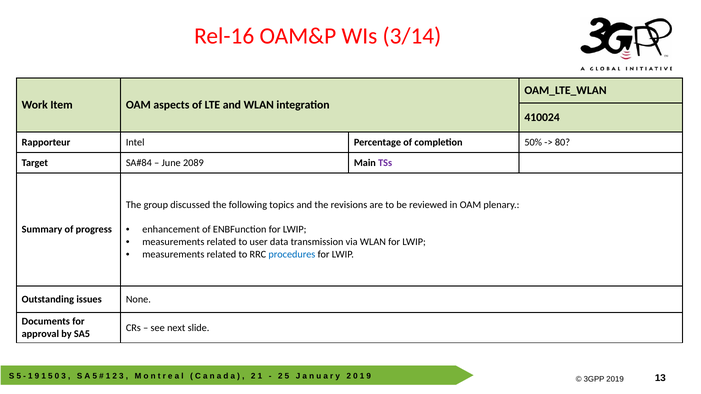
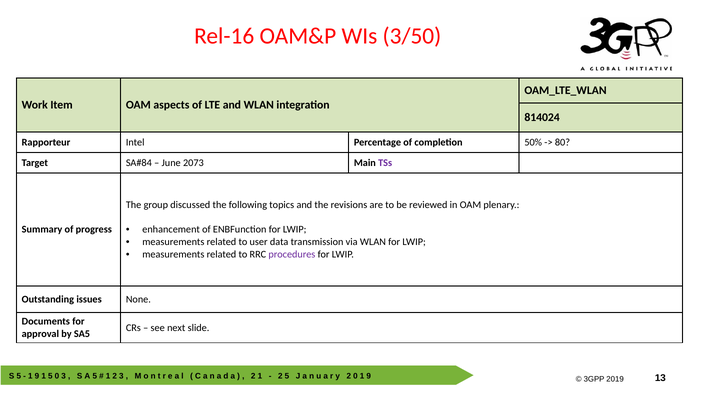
3/14: 3/14 -> 3/50 (412, 36)
410024: 410024 -> 814024 (542, 118)
2089: 2089 -> 2073 (193, 163)
procedures colour: blue -> purple (292, 255)
